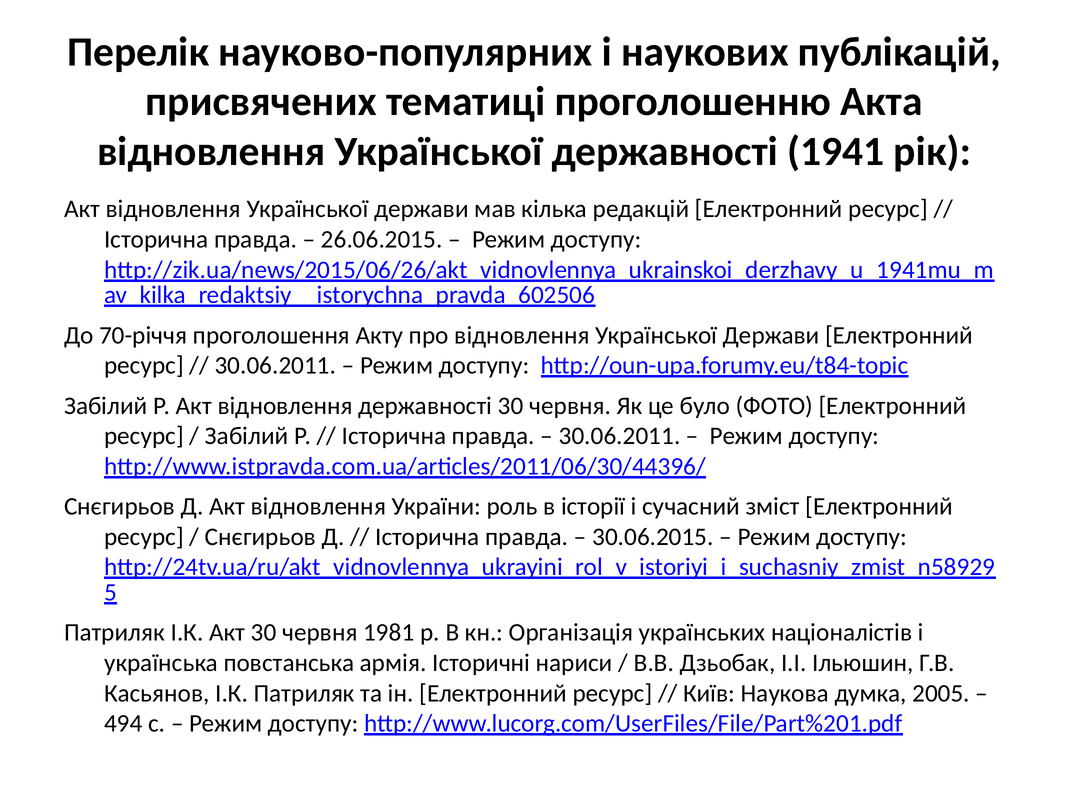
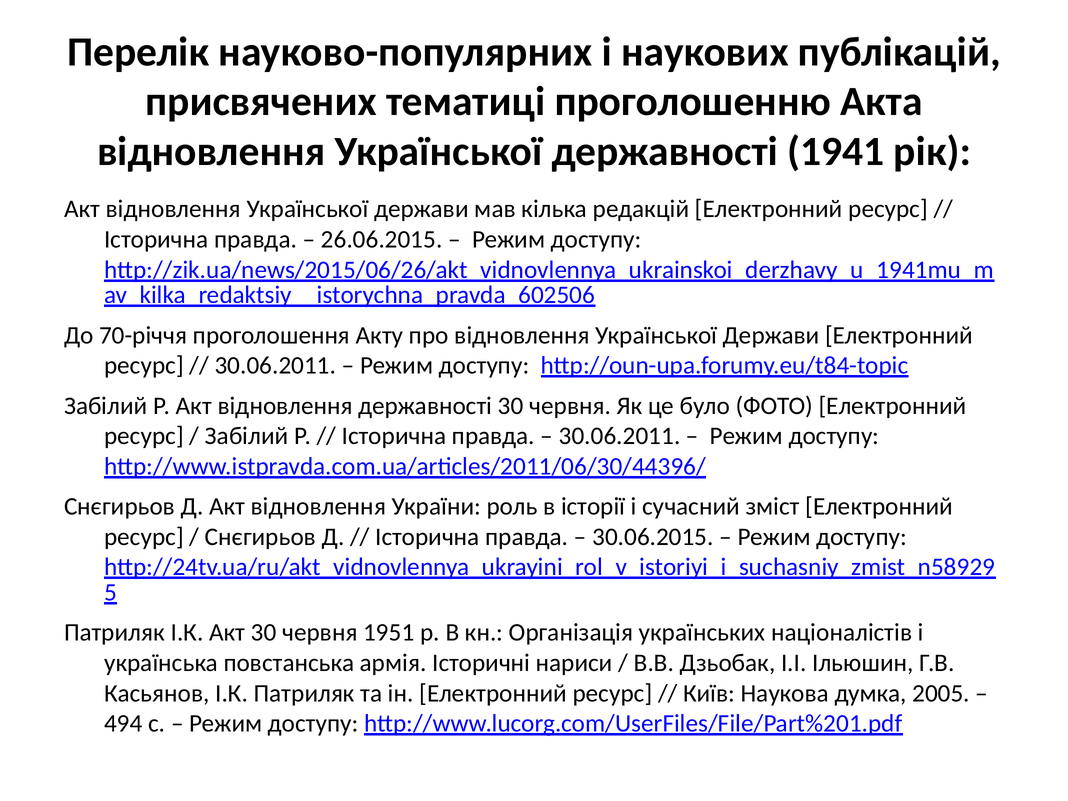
1981: 1981 -> 1951 (389, 633)
